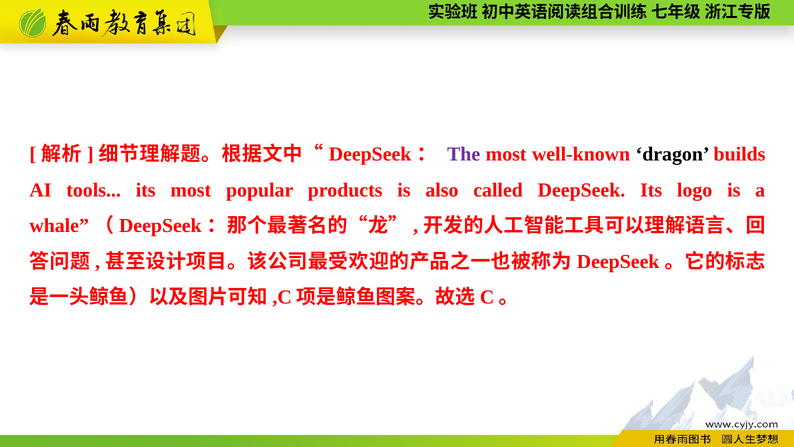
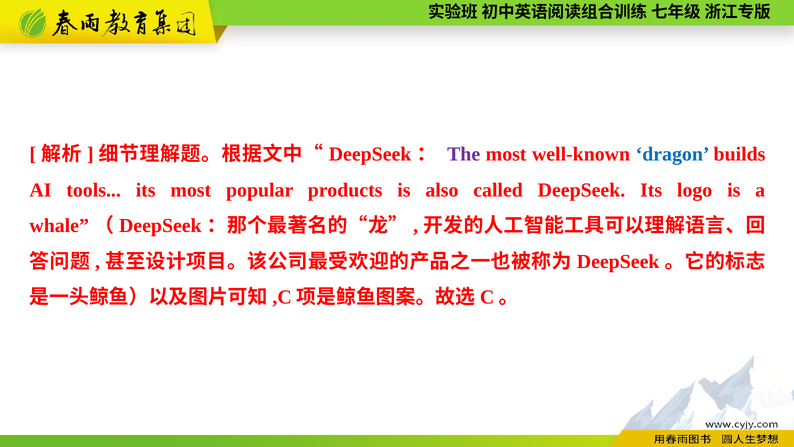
dragon colour: black -> blue (673, 154)
